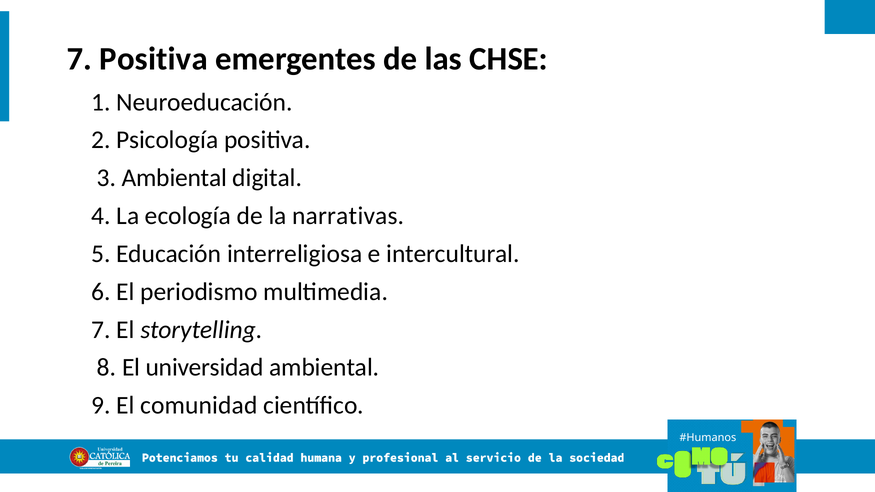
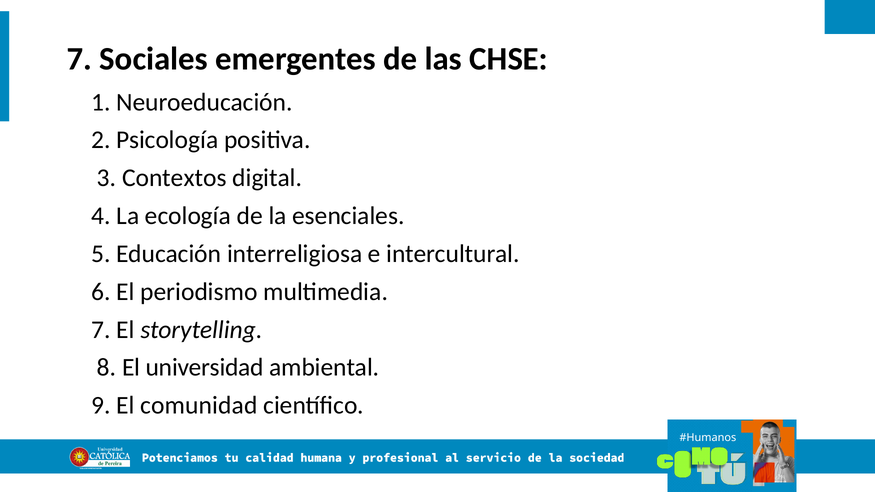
7 Positiva: Positiva -> Sociales (154, 59)
3 Ambiental: Ambiental -> Contextos (174, 178)
narrativas: narrativas -> esenciales (348, 216)
